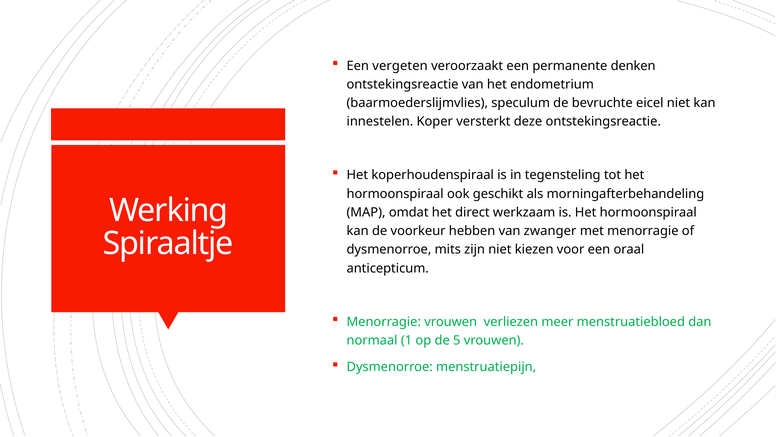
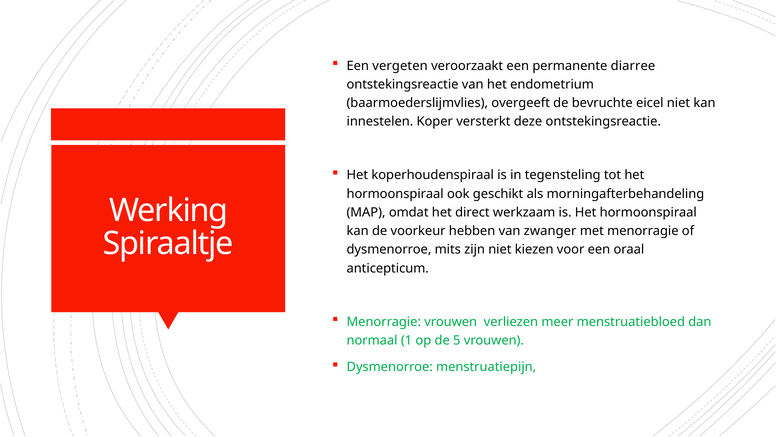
denken: denken -> diarree (633, 66)
speculum: speculum -> overgeeft (521, 103)
